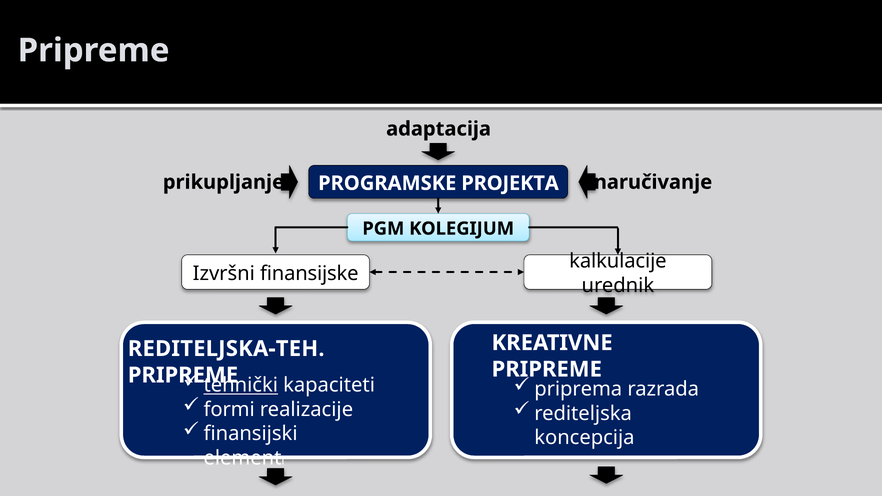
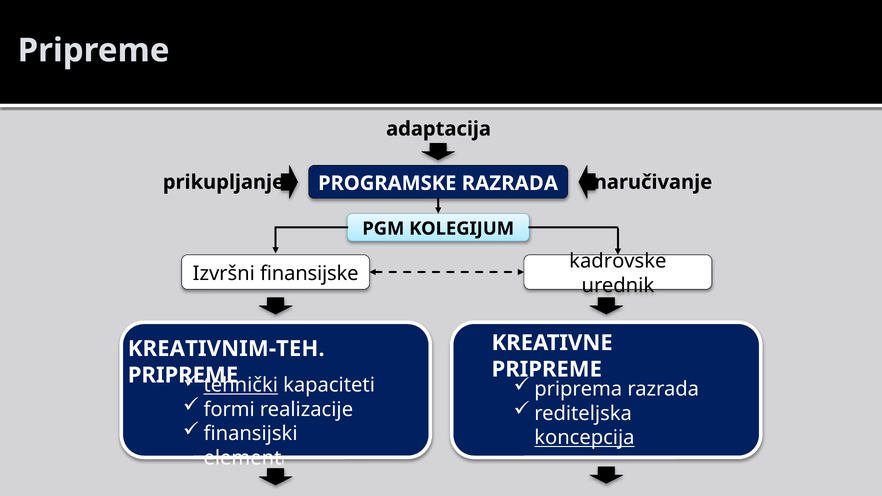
PROGRAMSKE PROJEKTA: PROJEKTA -> RAZRADA (510, 183)
kalkulacije: kalkulacije -> kadrovske (618, 261)
REDITELJSKA-TEH: REDITELJSKA-TEH -> KREATIVNIM-TEH (226, 349)
koncepcija underline: none -> present (584, 438)
